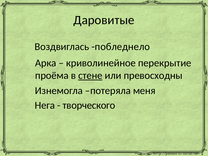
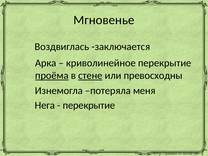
Даровитые: Даровитые -> Мгновенье (104, 20)
побледнело: побледнело -> заключается (121, 47)
проёма underline: none -> present (52, 76)
творческого: творческого -> перекрытие (89, 105)
